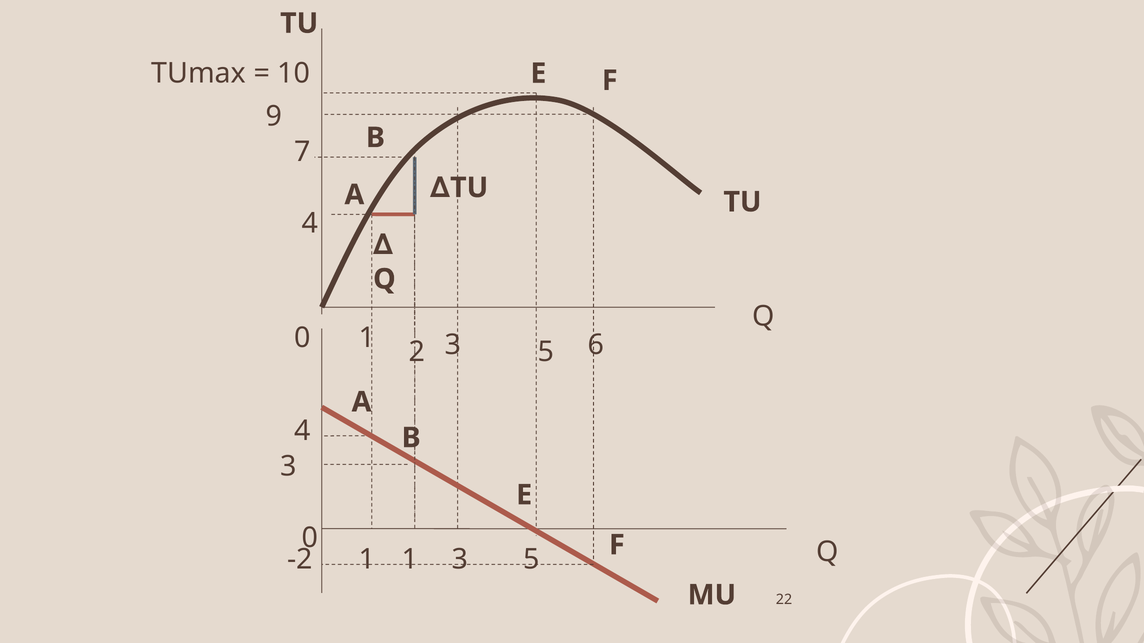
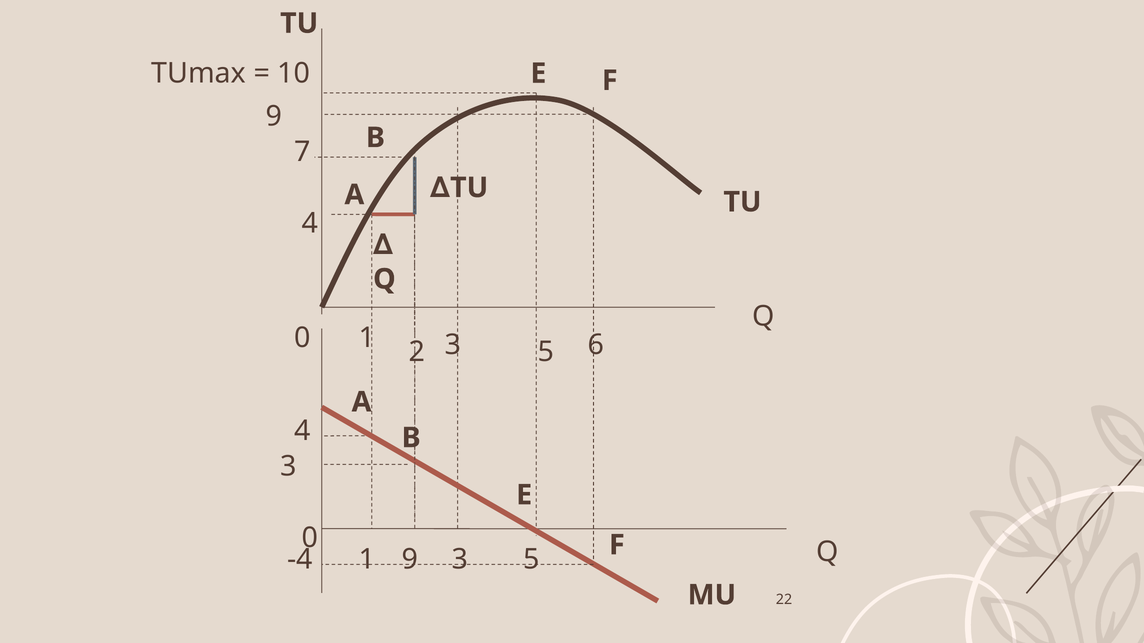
-2: -2 -> -4 (300, 560)
1 1: 1 -> 9 (410, 560)
